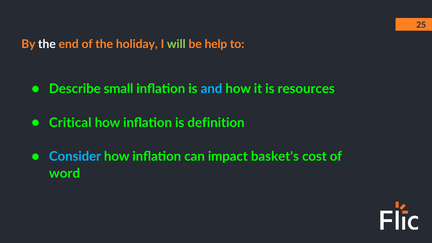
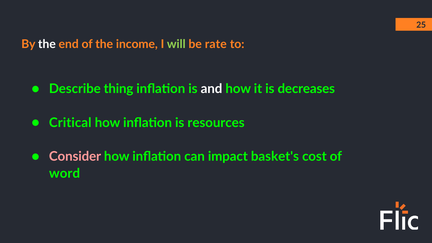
holiday: holiday -> income (137, 44)
help: help -> rate (216, 44)
small: small -> thing (119, 89)
and colour: light blue -> white (211, 89)
resources: resources -> decreases (306, 89)
definition: definition -> resources (216, 123)
Consider colour: light blue -> pink (75, 157)
